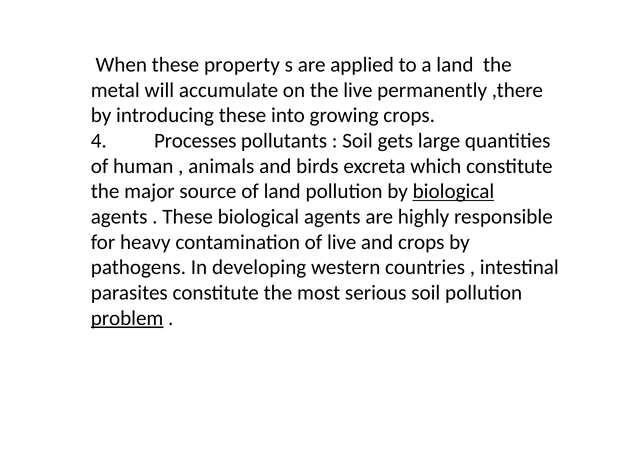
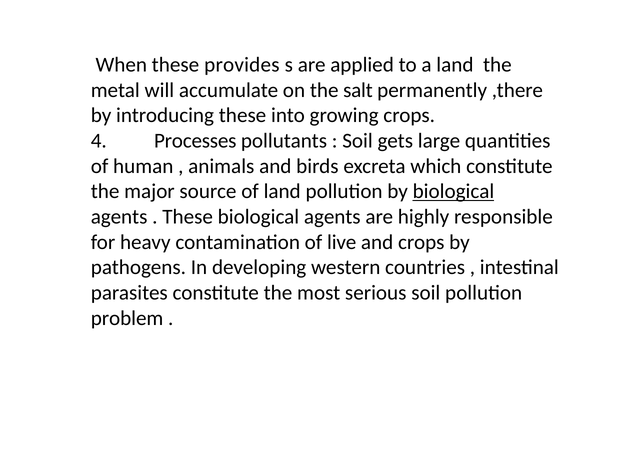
property: property -> provides (242, 65)
the live: live -> salt (358, 90)
problem underline: present -> none (127, 318)
